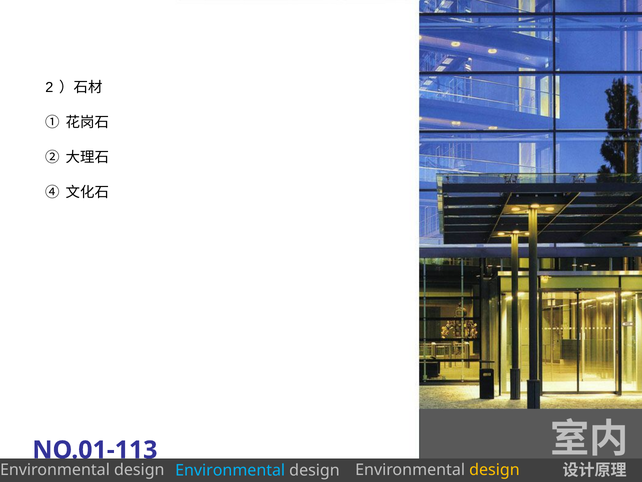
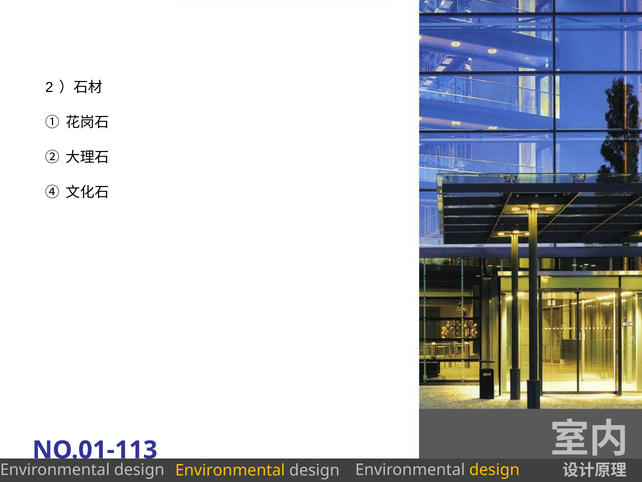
Environmental colour: light blue -> yellow (230, 470)
